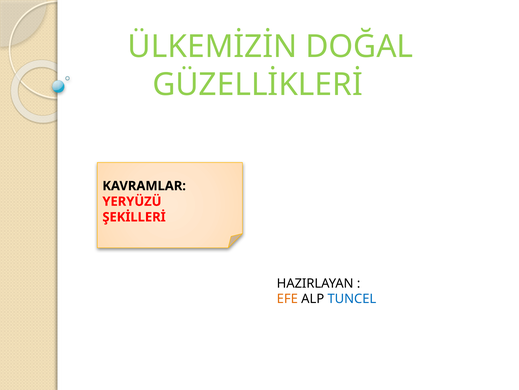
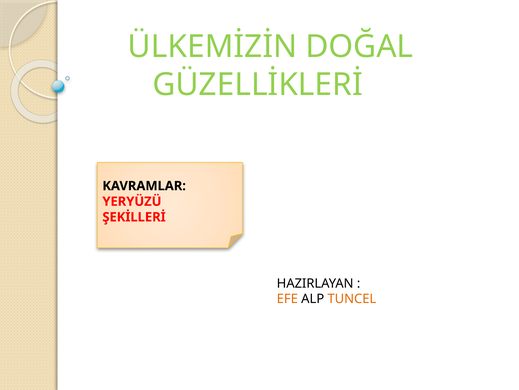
TUNCEL colour: blue -> orange (352, 298)
